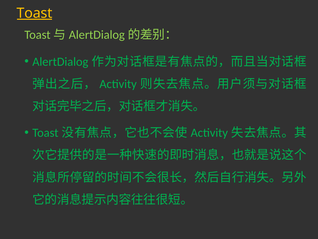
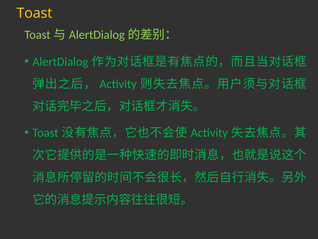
Toast underline: present -> none (35, 13)
